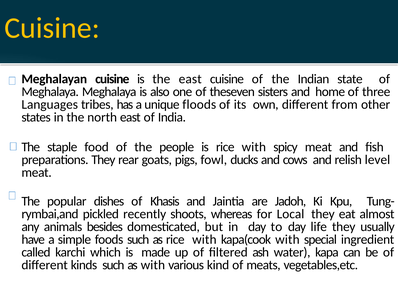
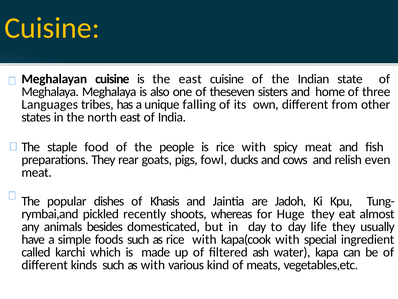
floods: floods -> falling (199, 104)
level: level -> even (378, 159)
Local: Local -> Huge (291, 214)
